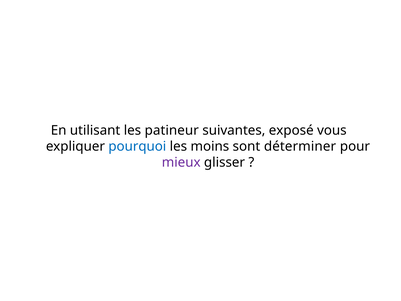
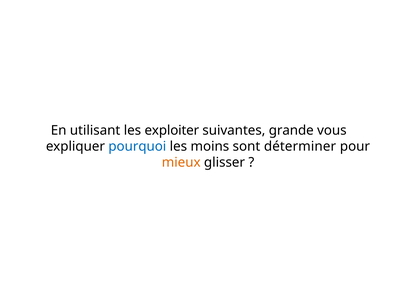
patineur: patineur -> exploiter (172, 130)
exposé: exposé -> grande (291, 130)
mieux colour: purple -> orange (181, 162)
